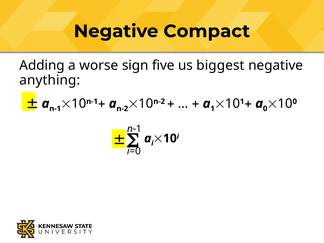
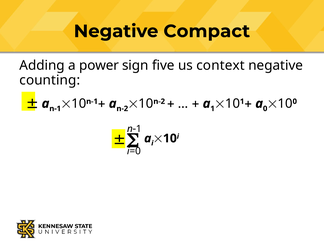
worse: worse -> power (99, 66)
biggest: biggest -> context (221, 66)
anything: anything -> counting (50, 80)
